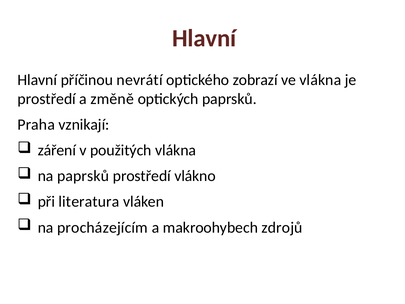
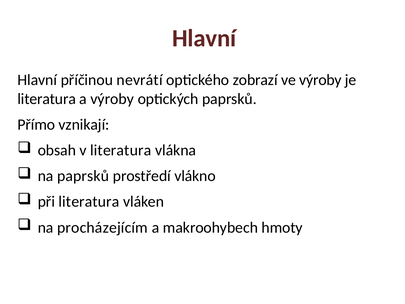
ve vlákna: vlákna -> výroby (320, 80)
prostředí: prostředí -> literatura (47, 99)
a změně: změně -> výroby (112, 99)
Praha: Praha -> Přímo (36, 125)
záření: záření -> obsah (57, 150)
v použitých: použitých -> literatura (121, 150)
zdrojů: zdrojů -> hmoty (282, 227)
